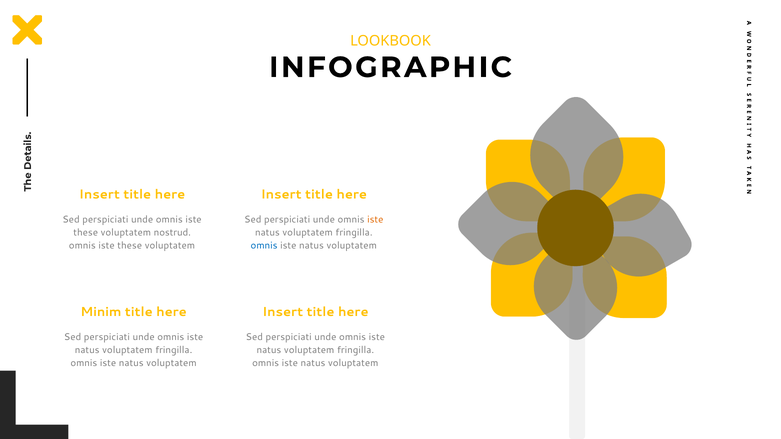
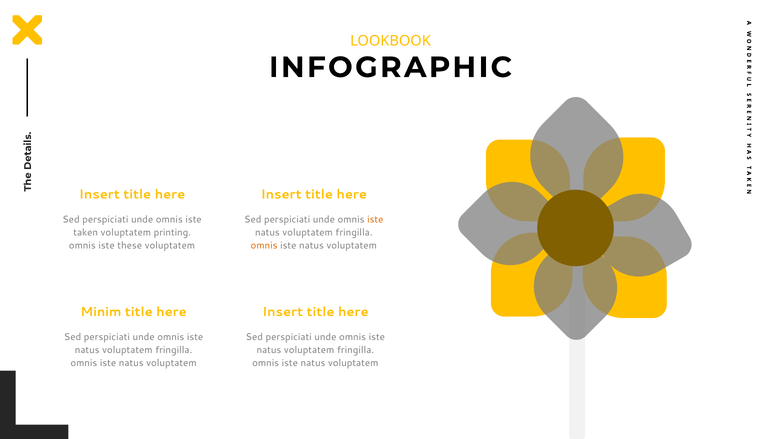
these: these -> taken (86, 233)
nostrud: nostrud -> printing (172, 233)
omnis colour: blue -> orange (264, 246)
